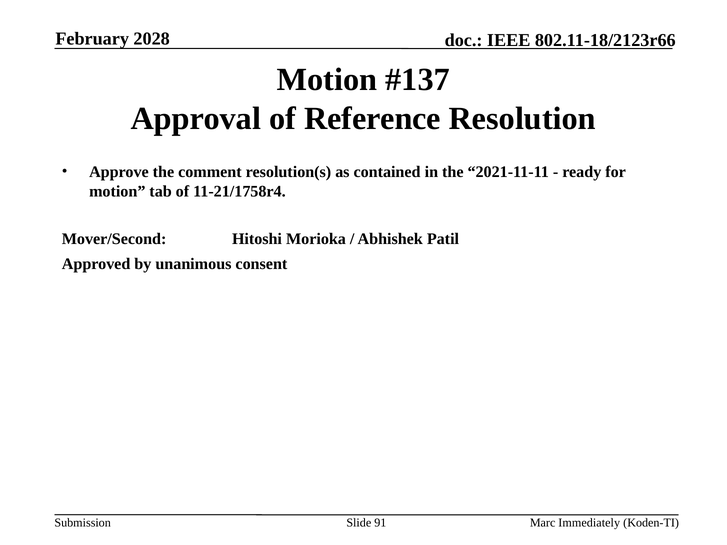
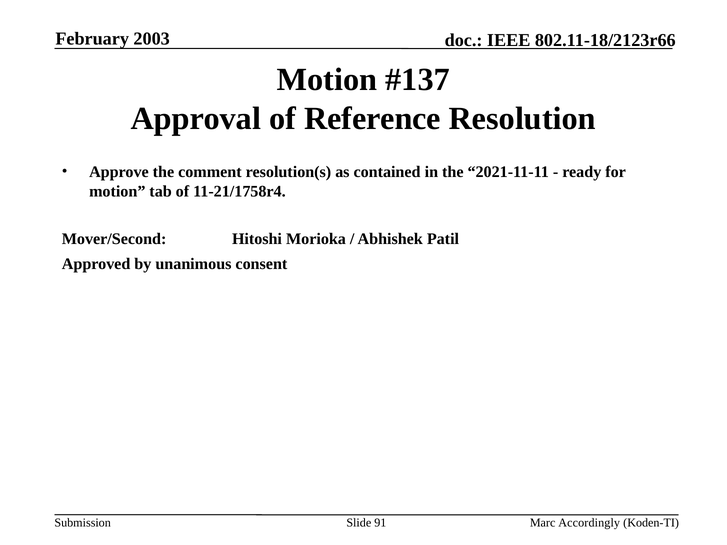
2028: 2028 -> 2003 (152, 39)
Immediately: Immediately -> Accordingly (589, 523)
